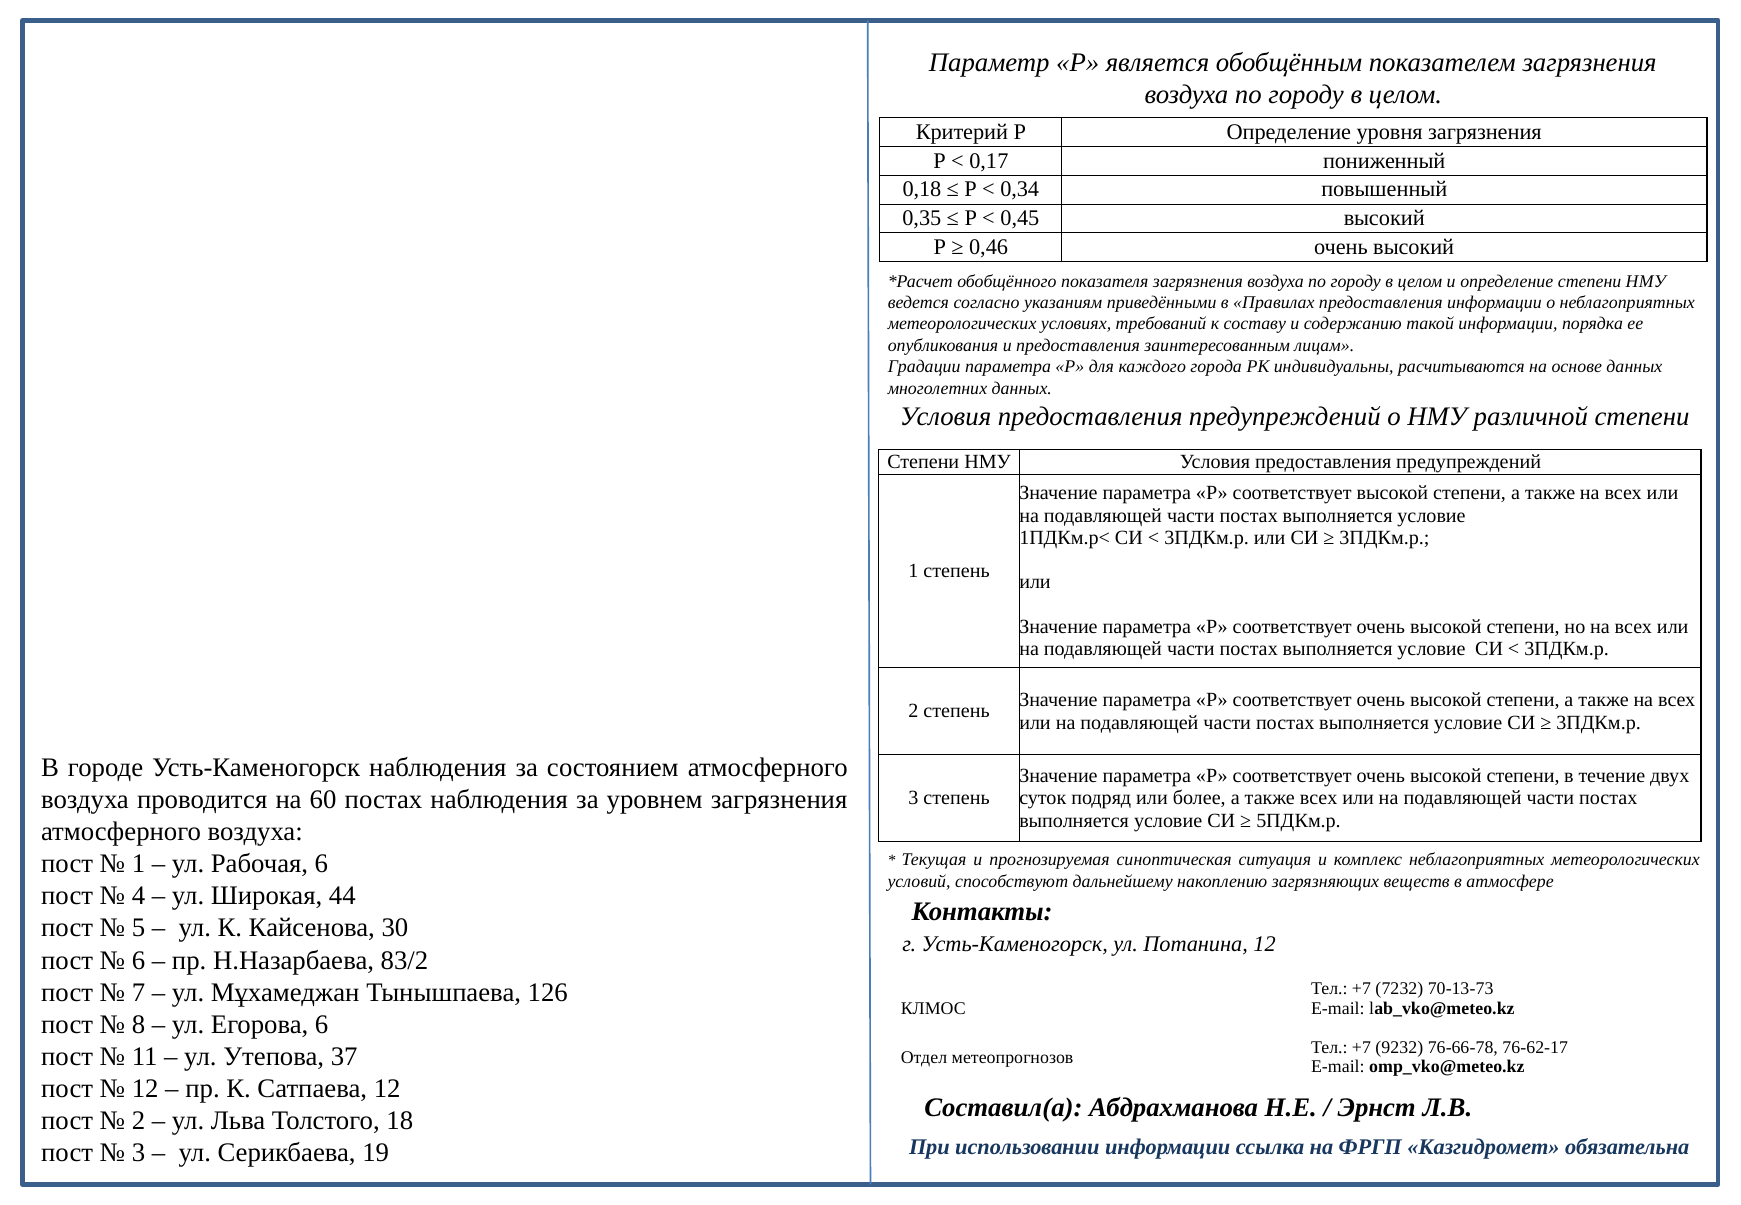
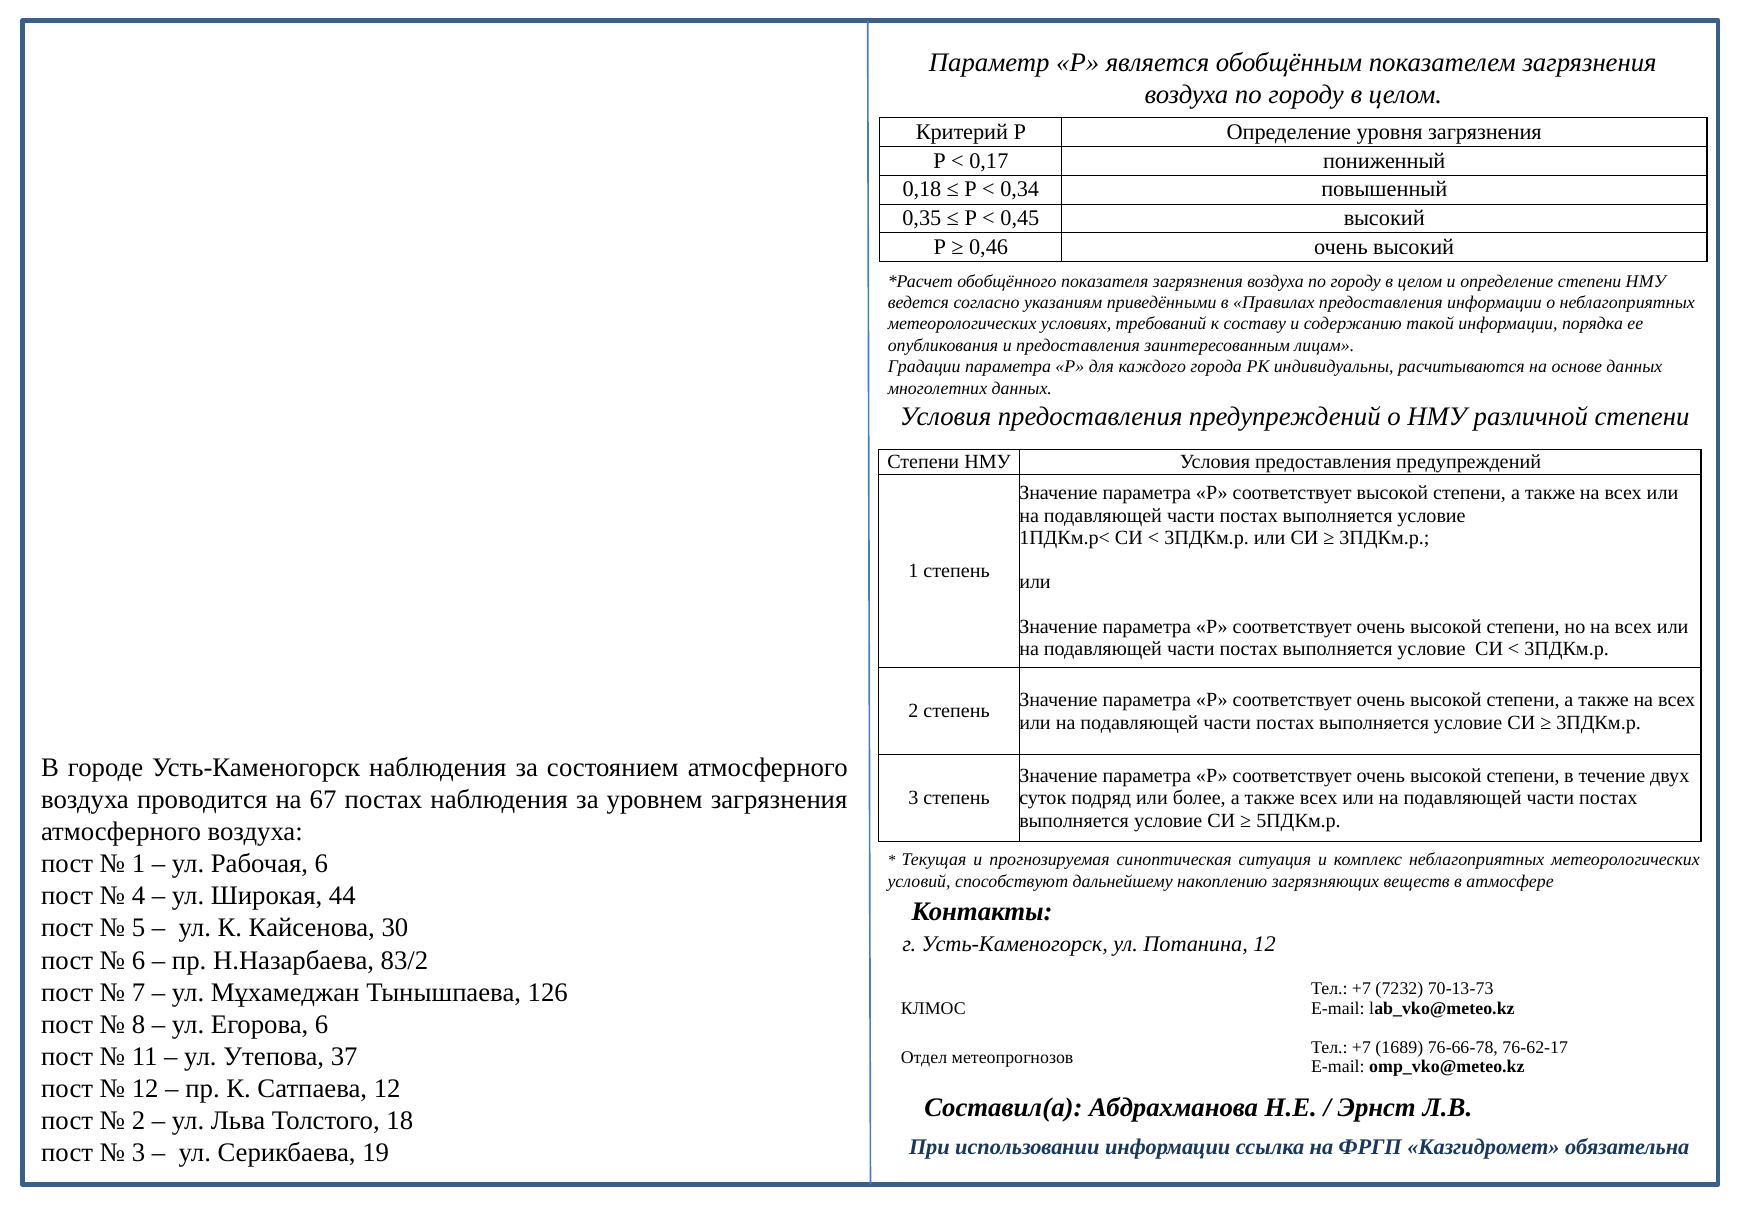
60: 60 -> 67 (323, 800)
9232: 9232 -> 1689 (1399, 1047)
